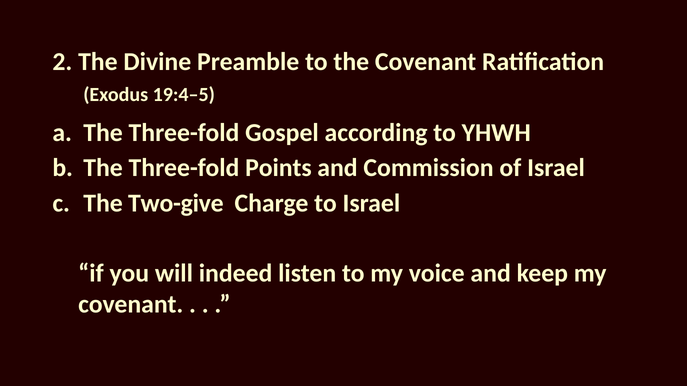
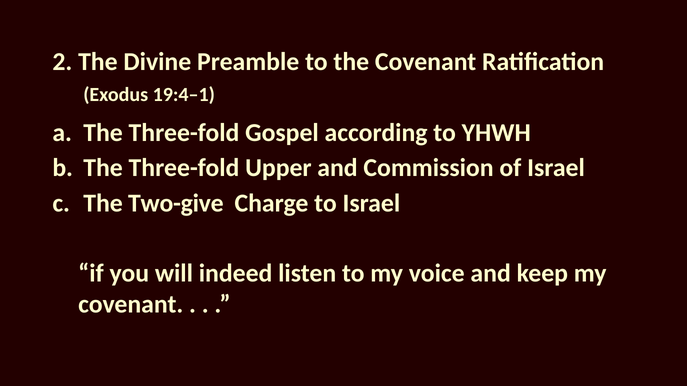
19:4–5: 19:4–5 -> 19:4–1 (184, 95)
Points: Points -> Upper (278, 168)
